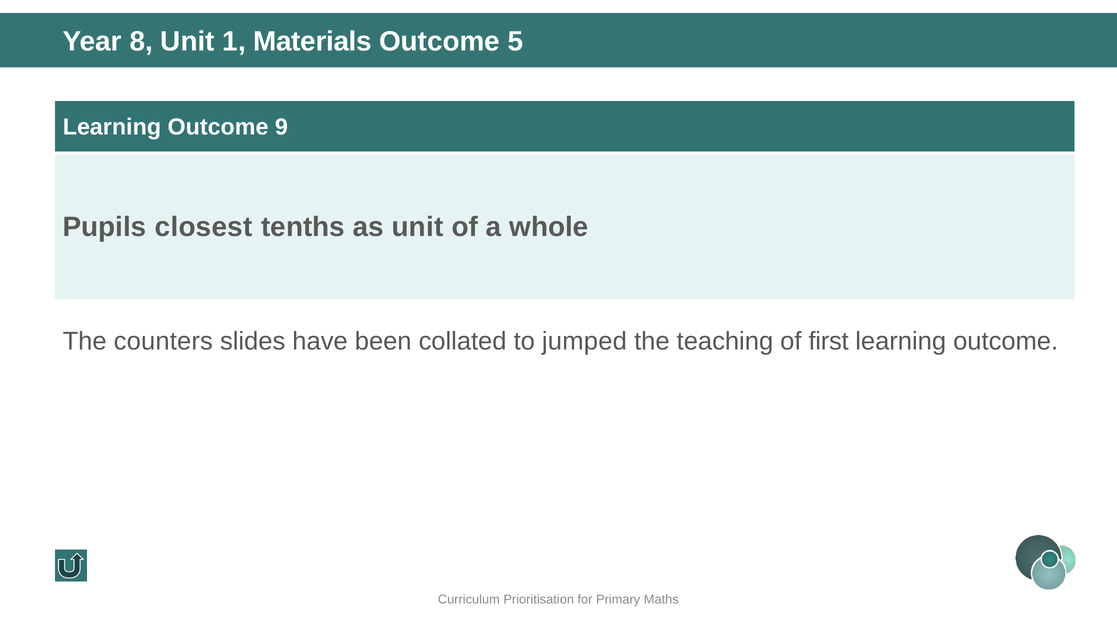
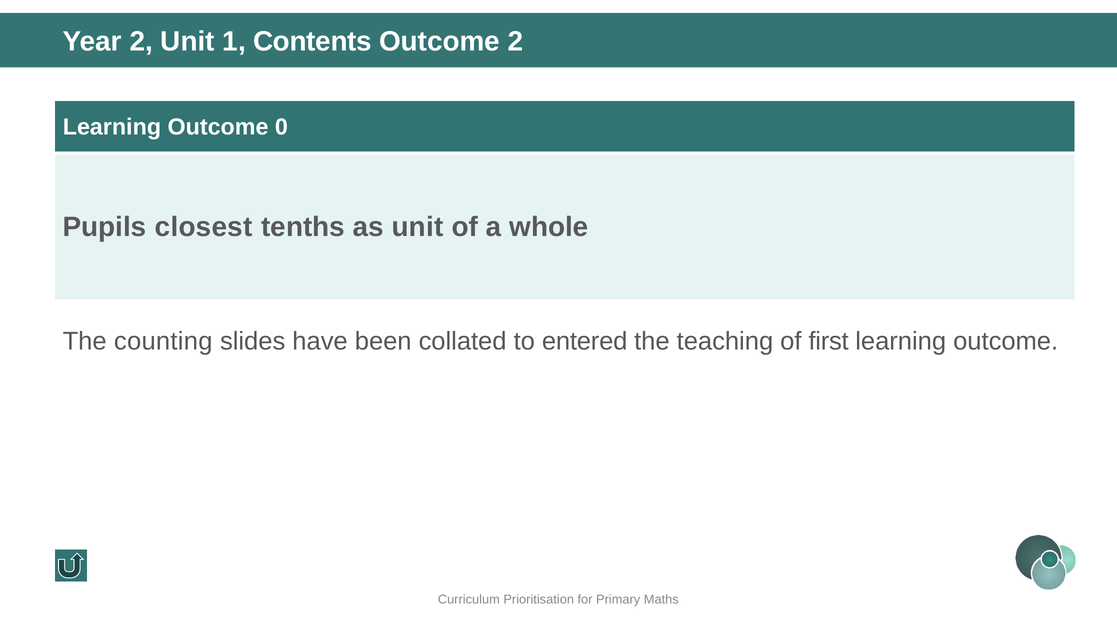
Year 8: 8 -> 2 (141, 42)
Materials: Materials -> Contents (313, 42)
Outcome 5: 5 -> 2 (516, 42)
9: 9 -> 0 (281, 127)
counters: counters -> counting (163, 342)
jumped: jumped -> entered (585, 342)
